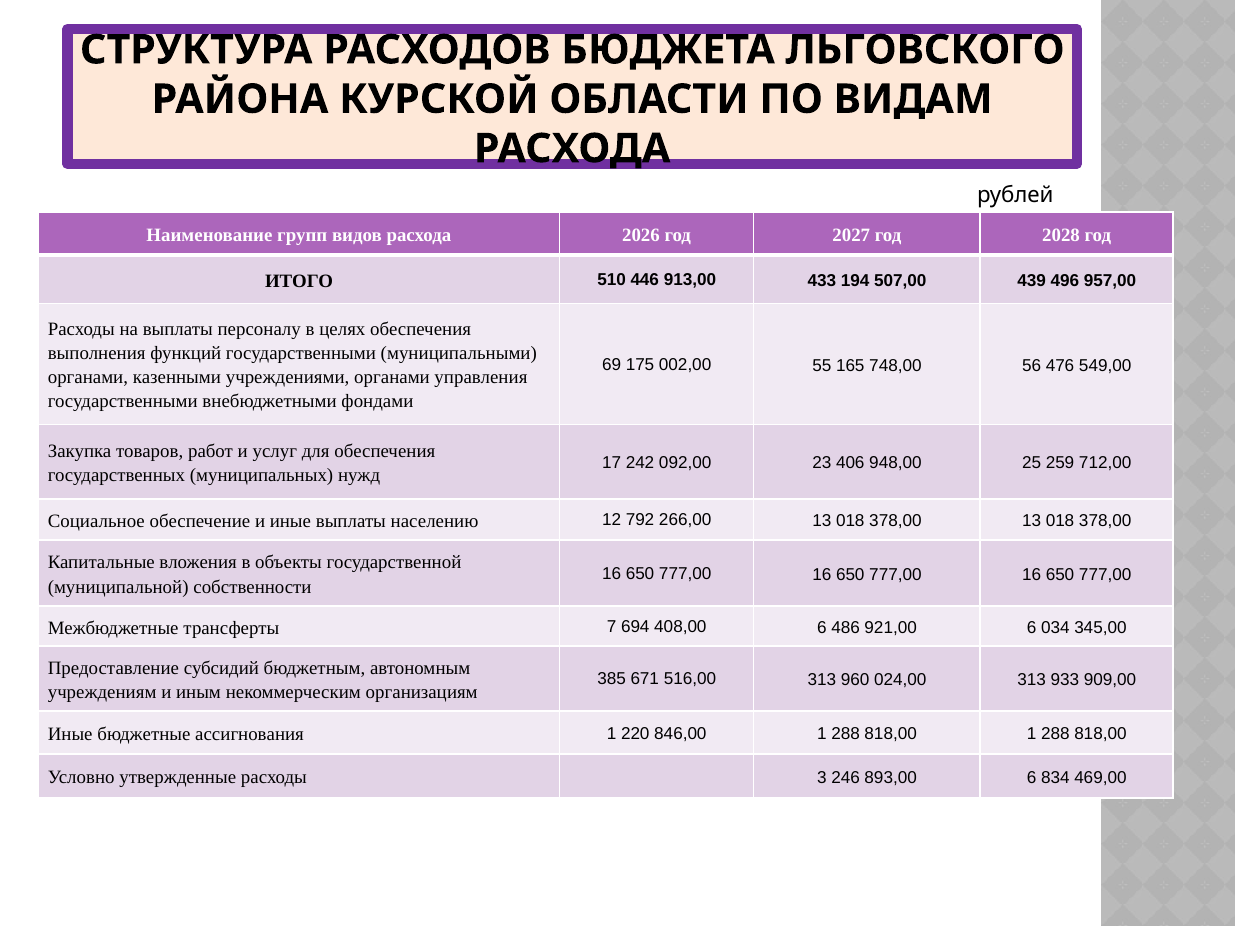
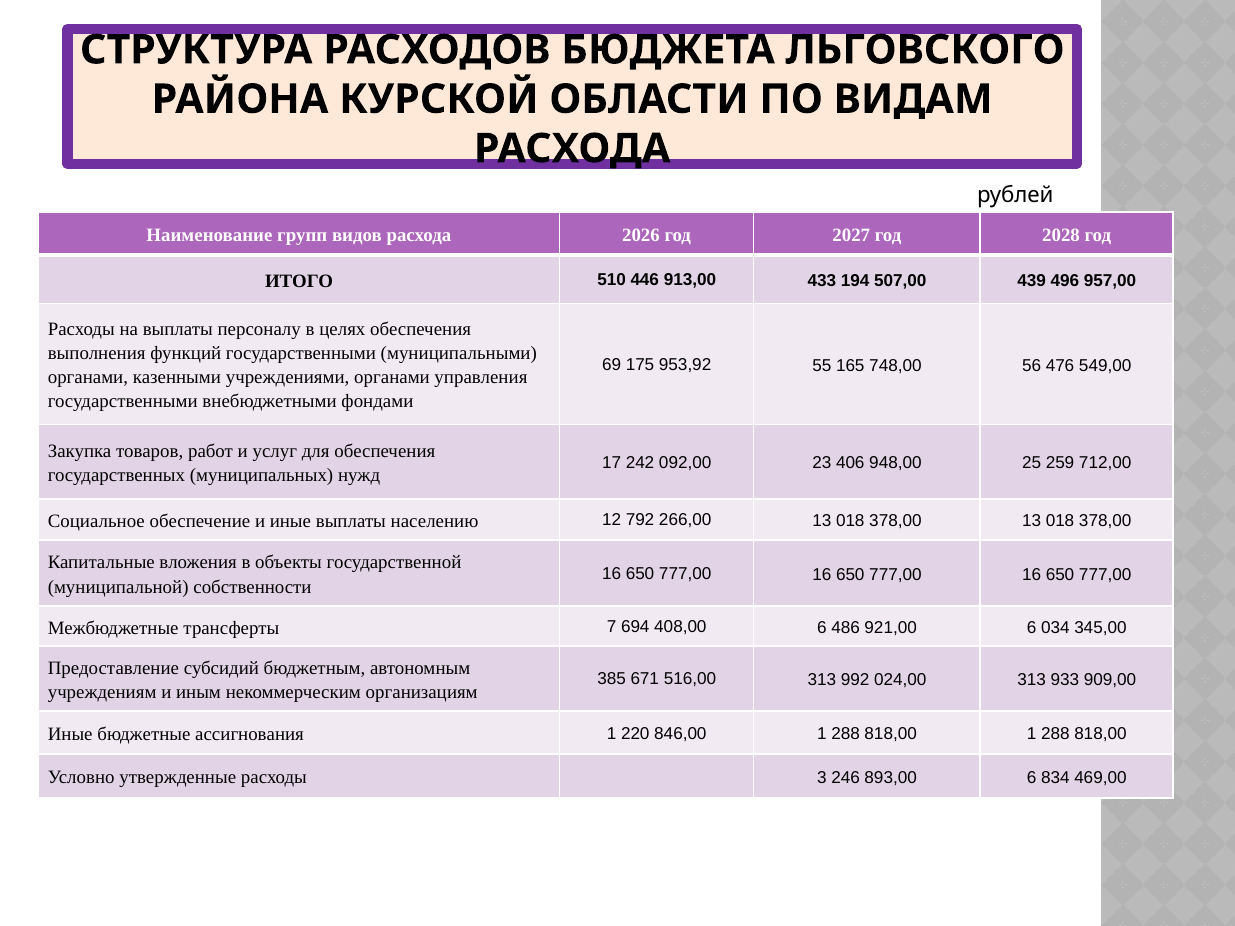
002,00: 002,00 -> 953,92 (685, 365)
960: 960 -> 992 (855, 680)
